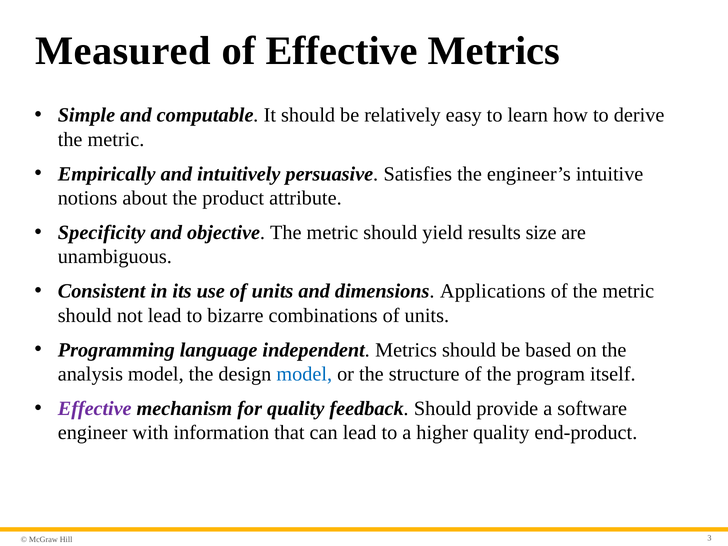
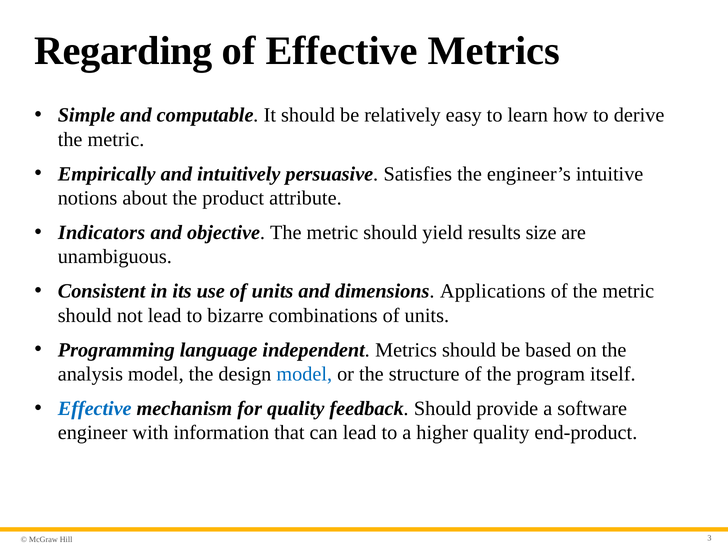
Measured: Measured -> Regarding (123, 51)
Specificity: Specificity -> Indicators (102, 233)
Effective colour: purple -> blue (95, 409)
